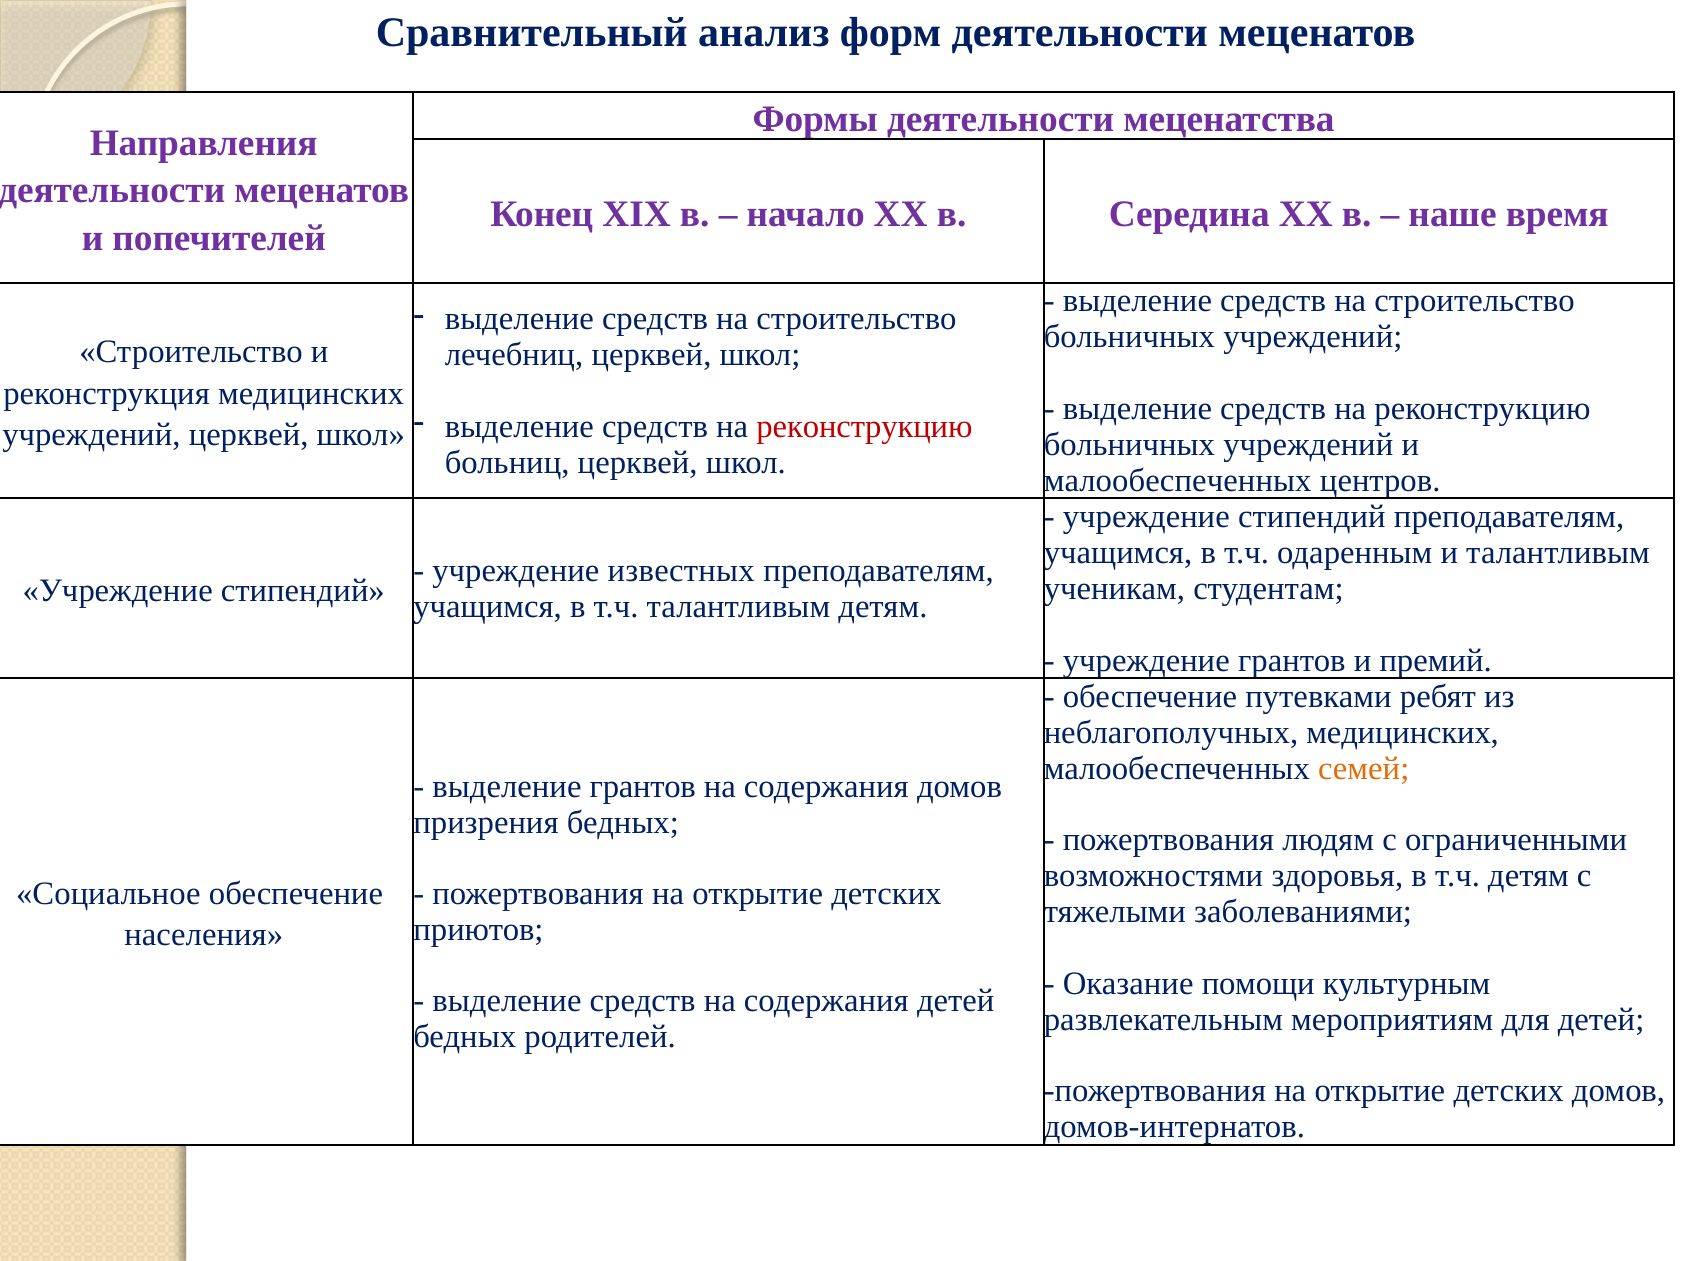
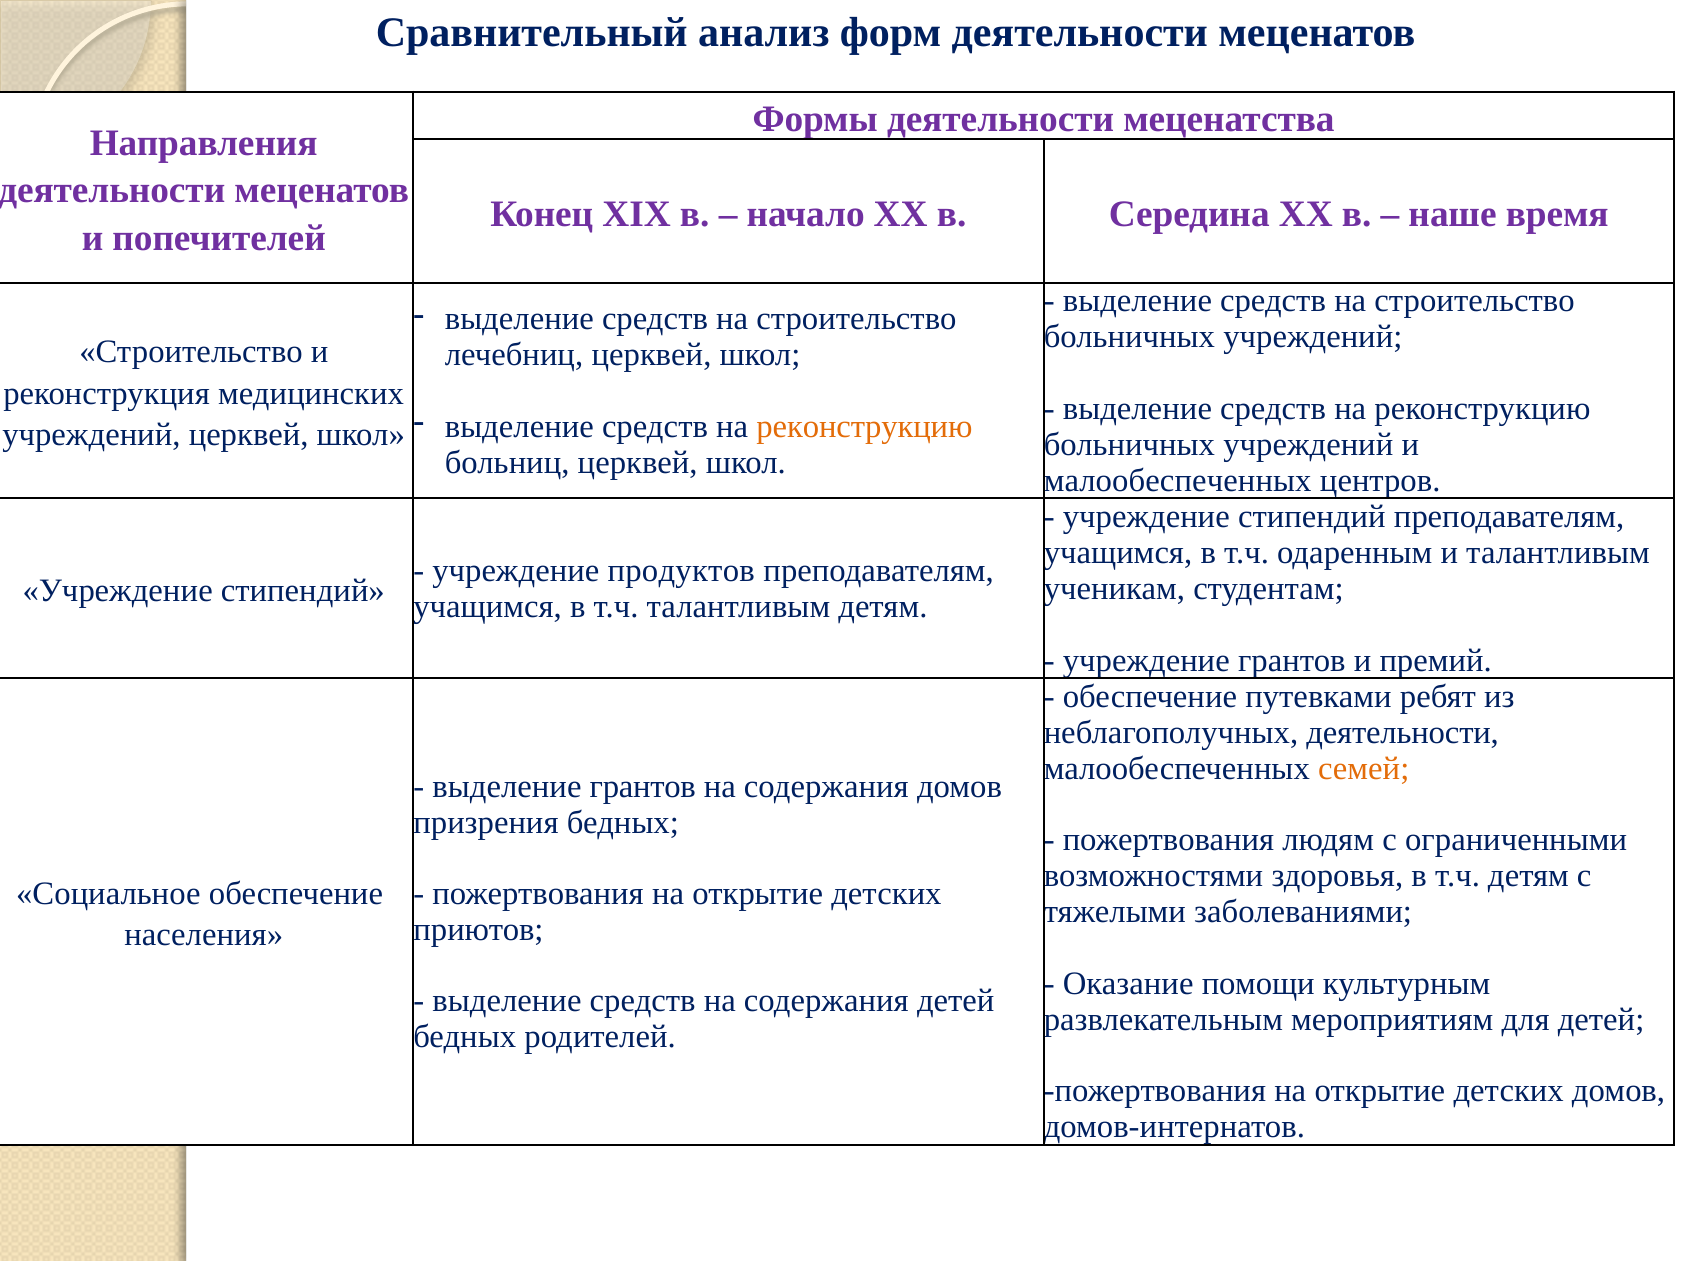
реконструкцию colour: red -> orange (864, 426)
известных: известных -> продуктов (681, 570)
неблагополучных медицинских: медицинских -> деятельности (1403, 732)
